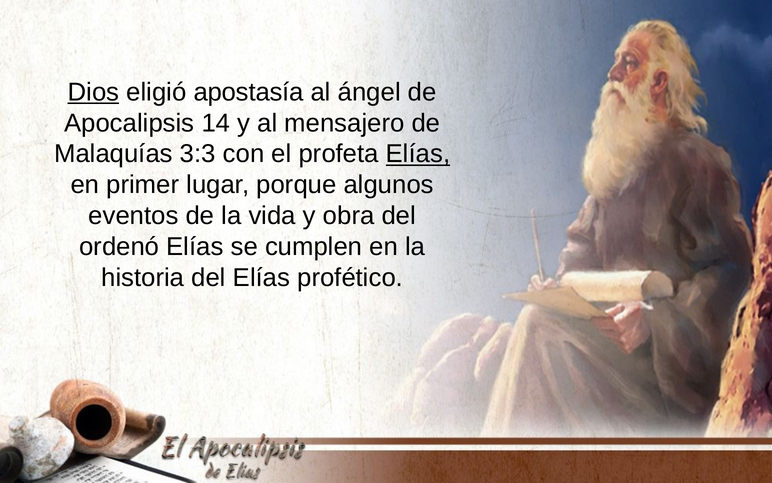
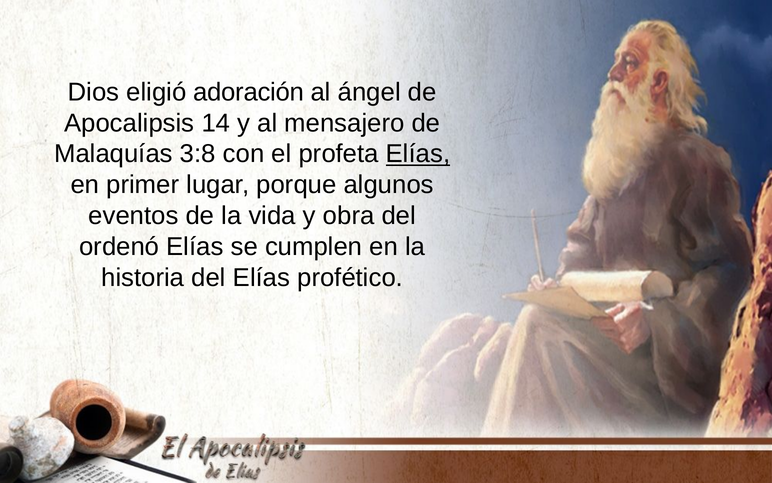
Dios underline: present -> none (93, 92)
apostasía: apostasía -> adoración (249, 92)
3:3: 3:3 -> 3:8 (198, 154)
